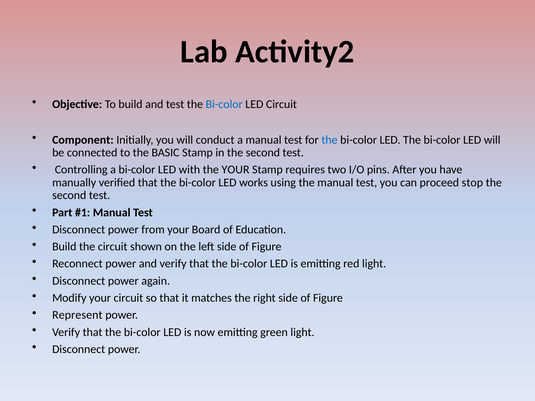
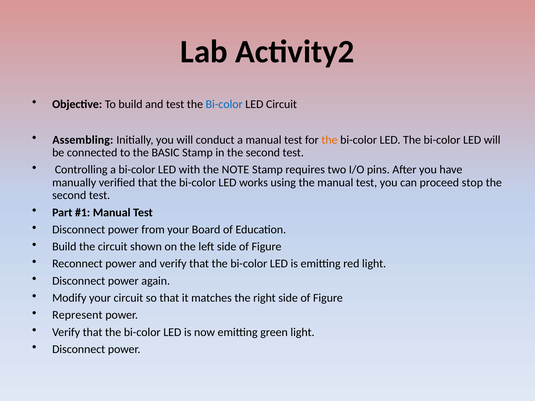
Component: Component -> Assembling (83, 140)
the colour: blue -> orange (329, 140)
the YOUR: YOUR -> NOTE (235, 170)
